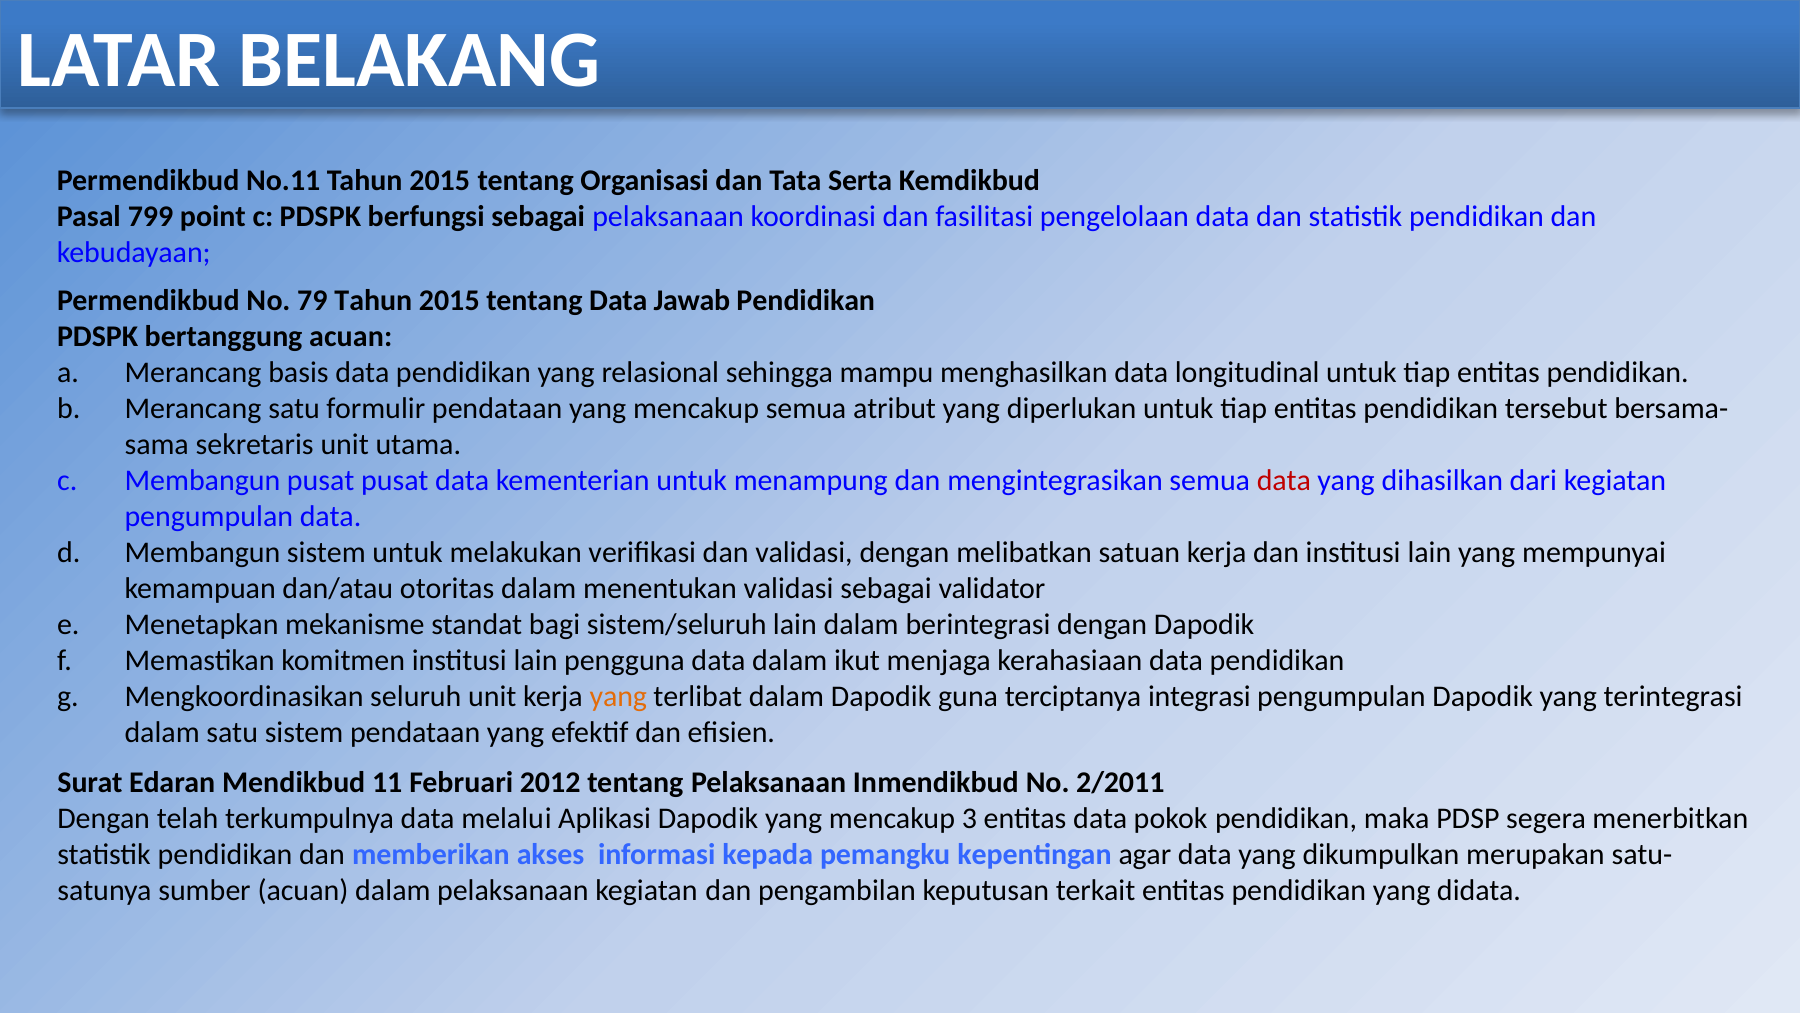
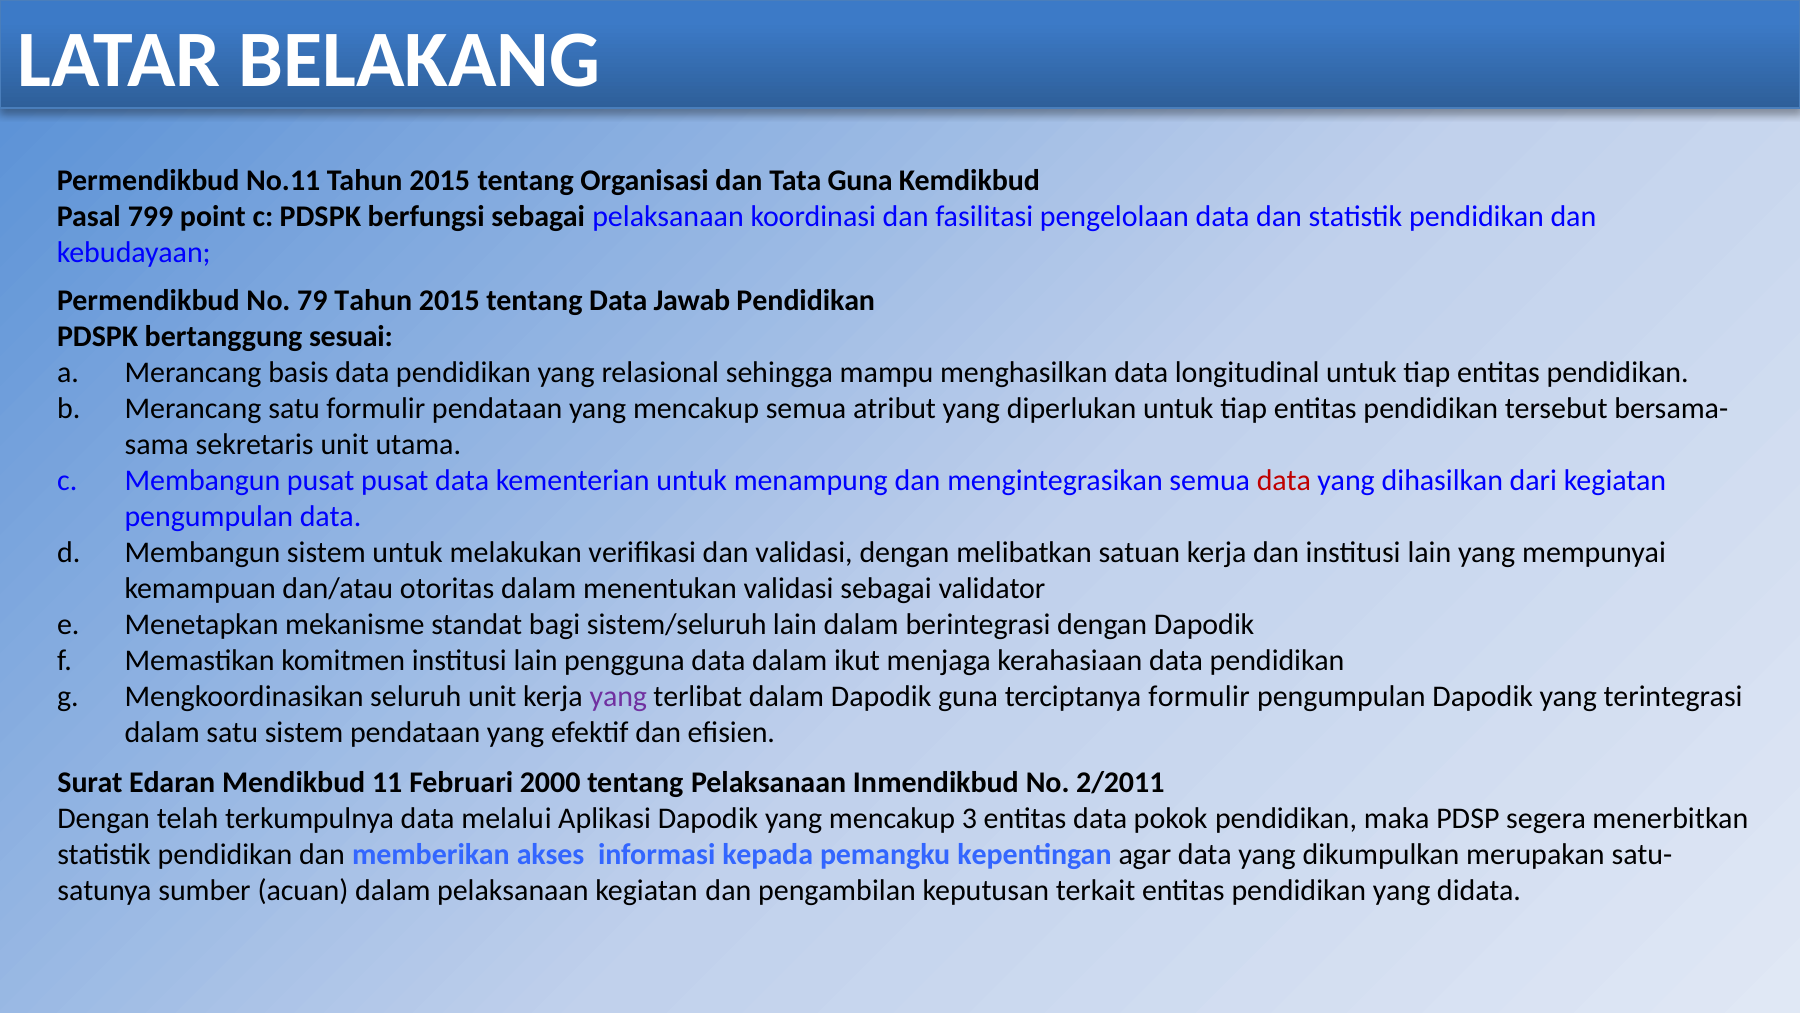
Tata Serta: Serta -> Guna (860, 181)
bertanggung acuan: acuan -> sesuai (351, 337)
yang colour: orange -> purple (618, 697)
terciptanya integrasi: integrasi -> formulir (1199, 697)
2012: 2012 -> 2000 (550, 783)
